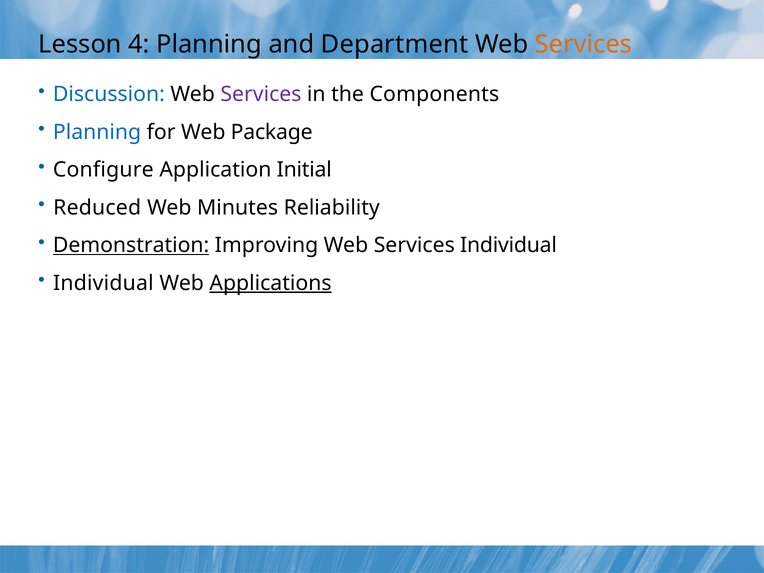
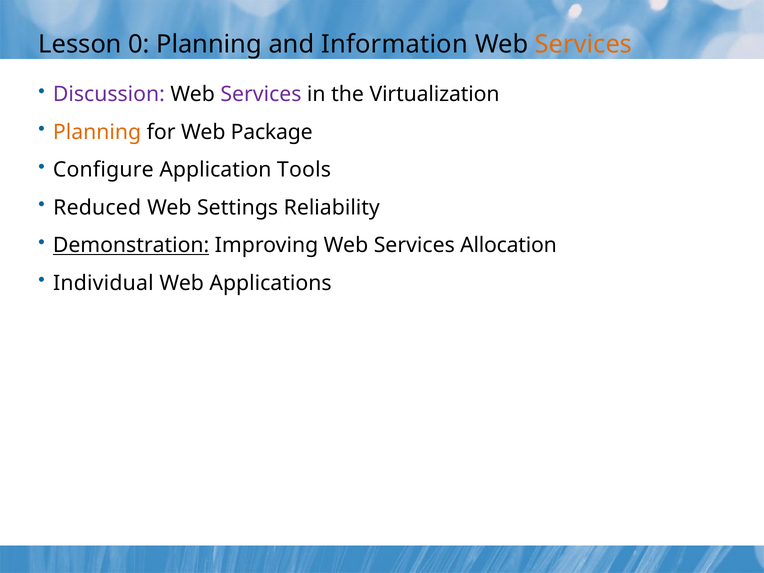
4: 4 -> 0 (139, 44)
Department: Department -> Information (395, 44)
Discussion colour: blue -> purple (109, 94)
Components: Components -> Virtualization (435, 94)
Planning colour: blue -> orange (97, 132)
Initial: Initial -> Tools (304, 170)
Minutes: Minutes -> Settings (238, 208)
Services Individual: Individual -> Allocation (508, 245)
Applications underline: present -> none (271, 283)
